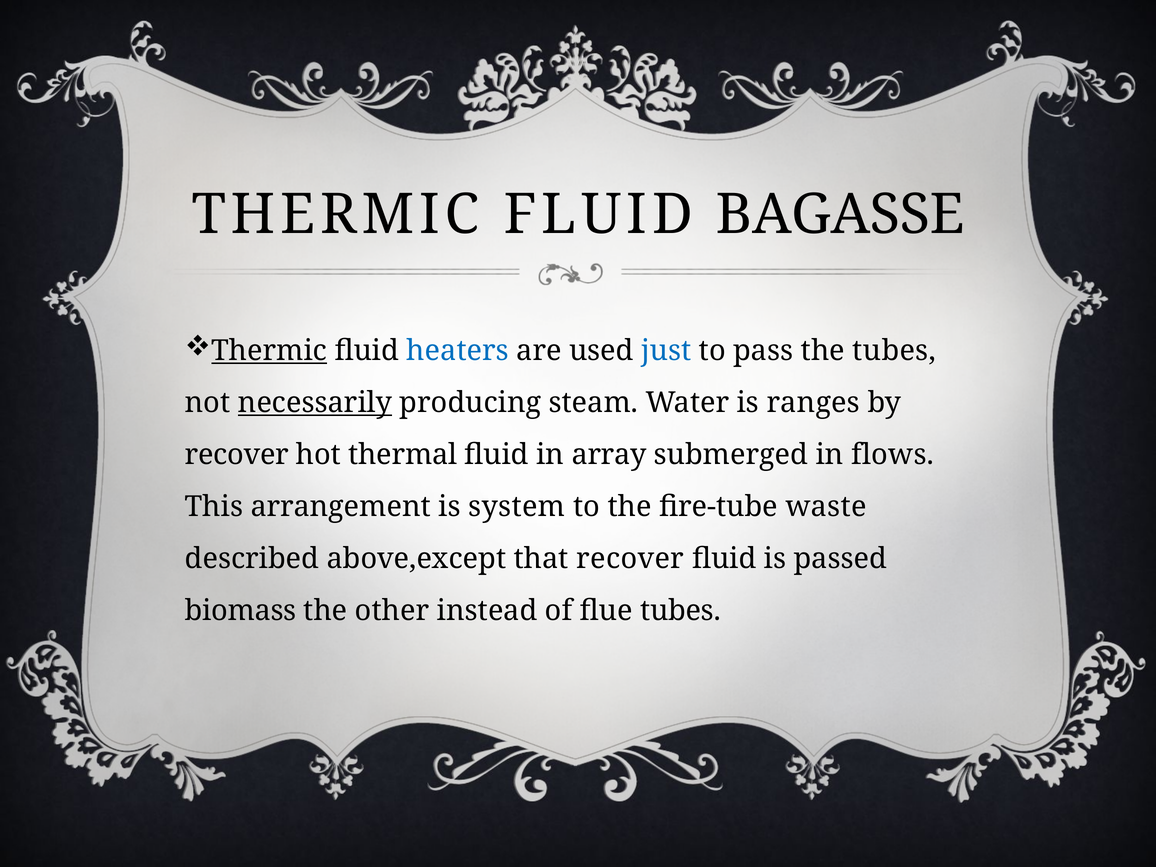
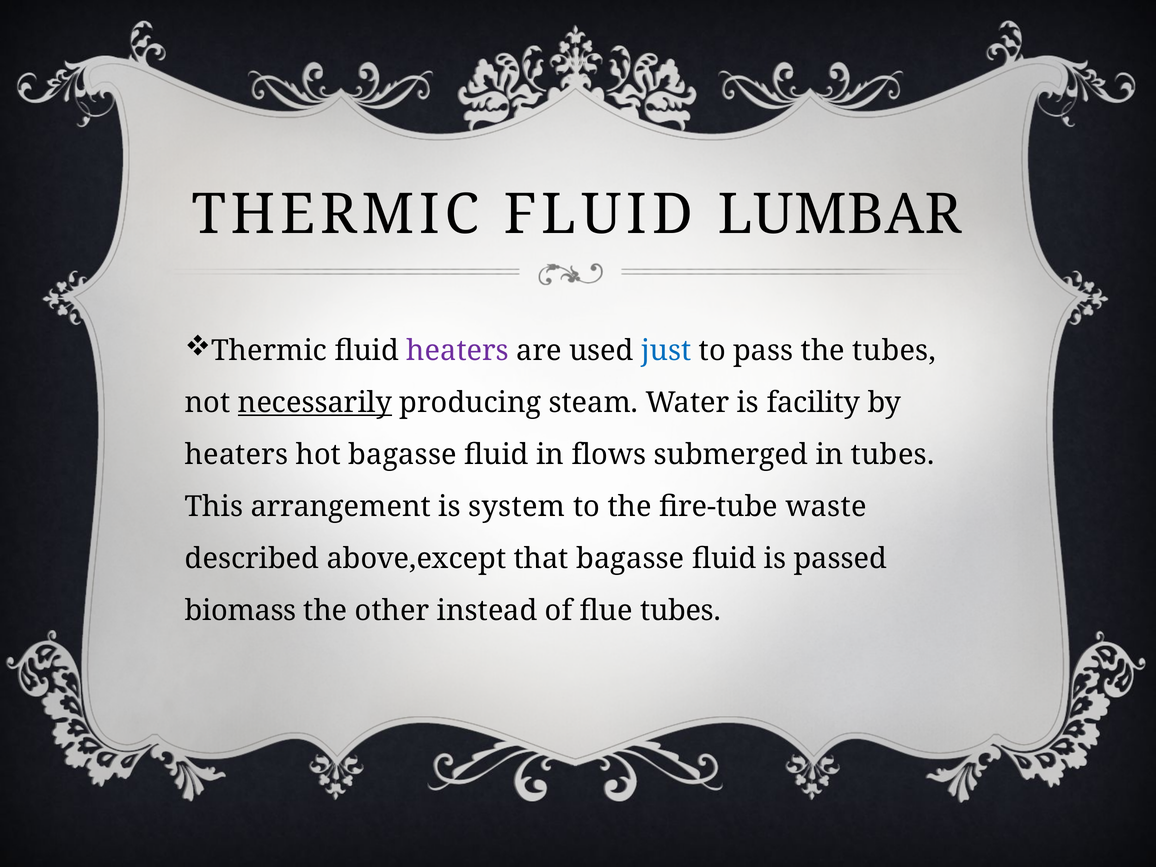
BAGASSE: BAGASSE -> LUMBAR (840, 215)
Thermic underline: present -> none (269, 351)
heaters colour: blue -> purple (458, 351)
ranges: ranges -> facility (813, 403)
recover: recover -> heaters (237, 455)
hot thermal: thermal -> bagasse (403, 455)
array: array -> flows (609, 455)
in flows: flows -> tubes (893, 455)
that recover: recover -> bagasse (630, 559)
